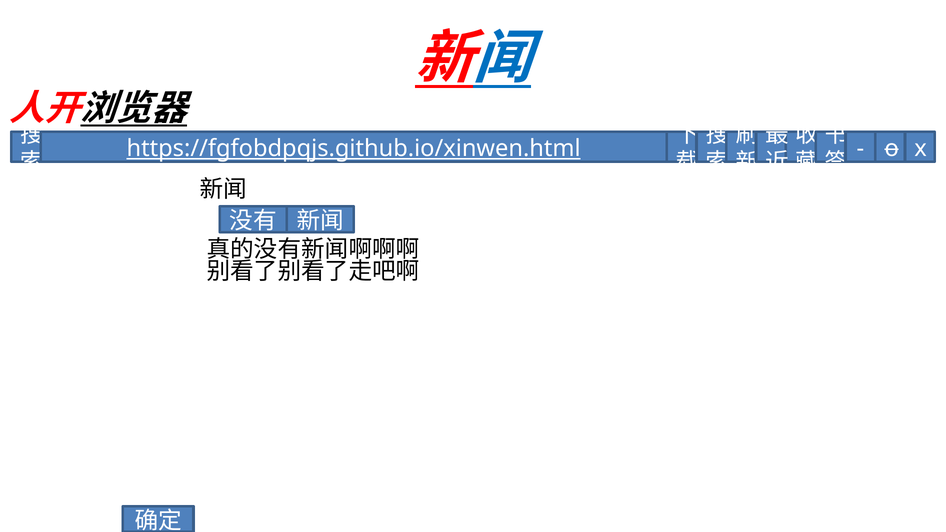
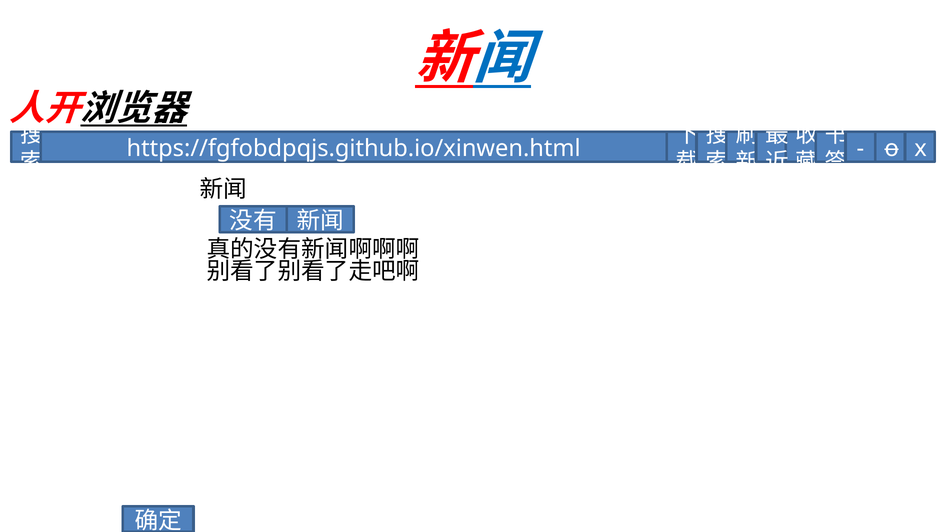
https://fgfobdpqjs.github.io/xinwen.html underline: present -> none (354, 148)
